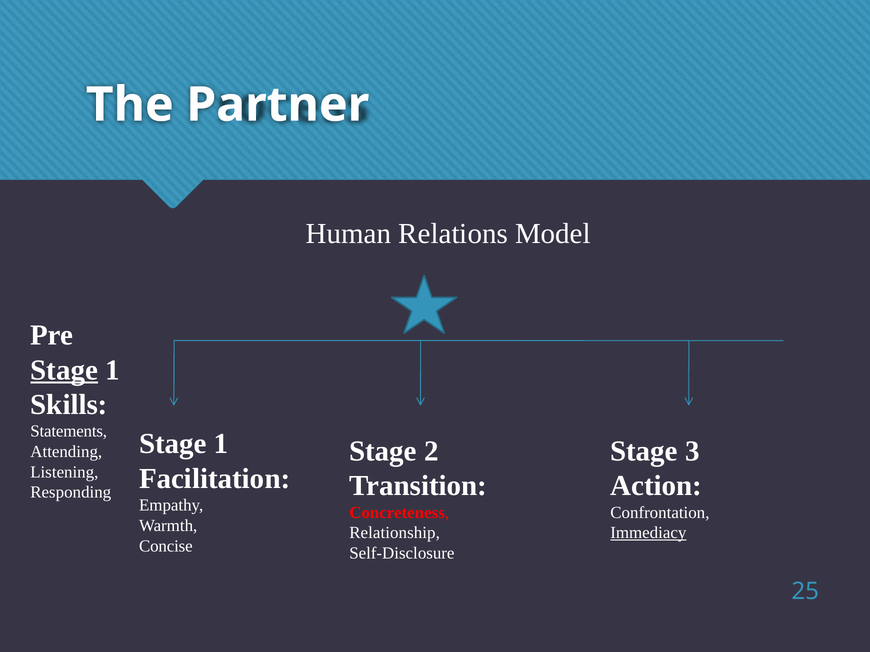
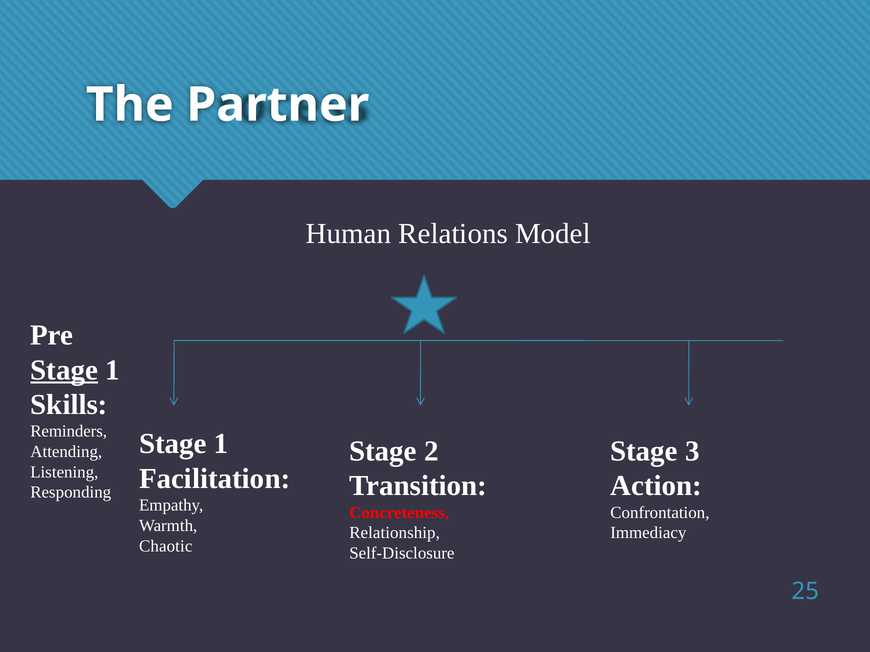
Statements: Statements -> Reminders (69, 432)
Immediacy underline: present -> none (648, 533)
Concise: Concise -> Chaotic (166, 546)
